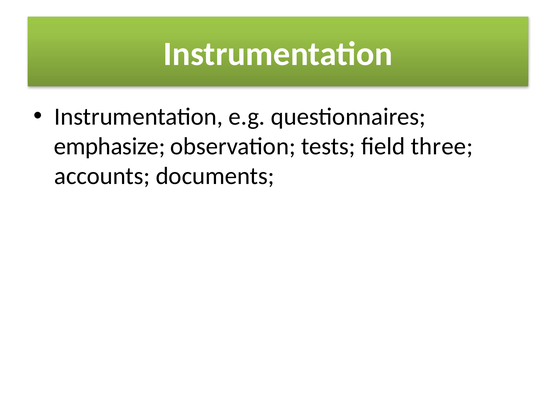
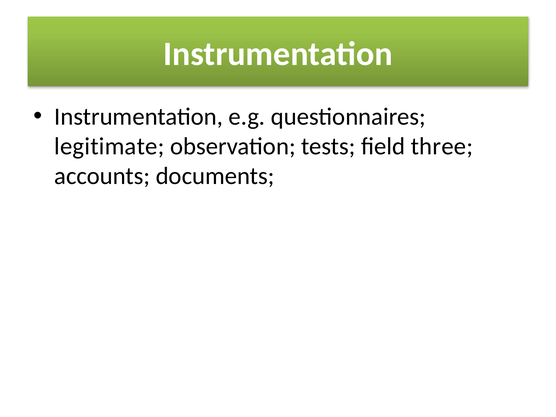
emphasize: emphasize -> legitimate (109, 146)
